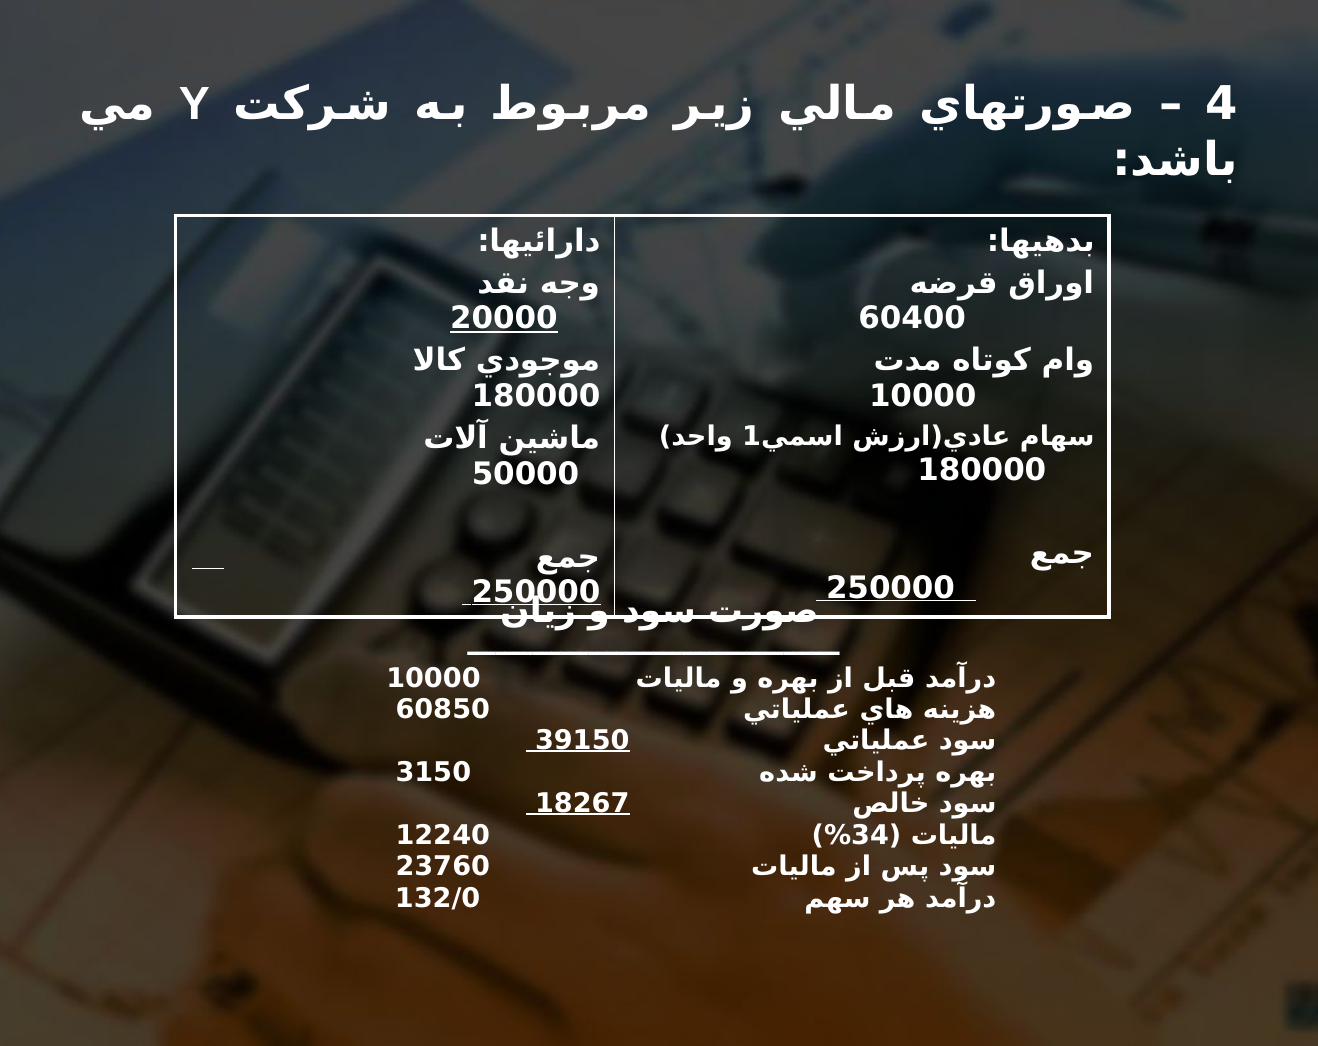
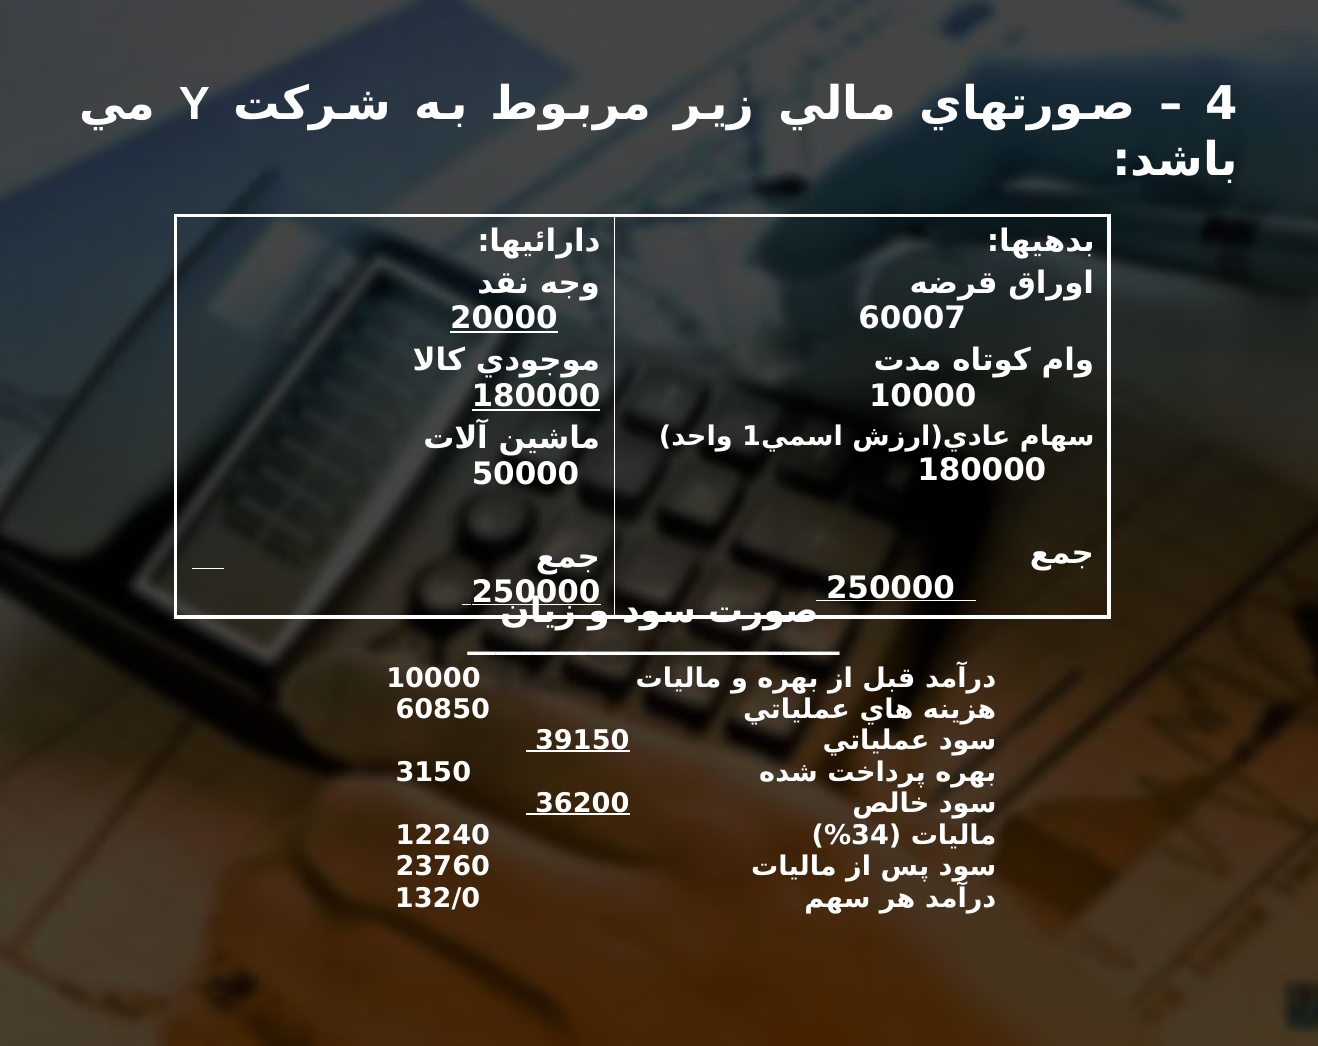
60400: 60400 -> 60007 (912, 319)
180000 underline: none -> present (536, 397)
18267: 18267 -> 36200 (582, 804)
